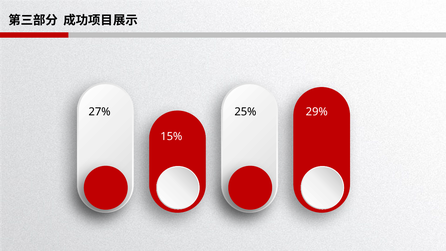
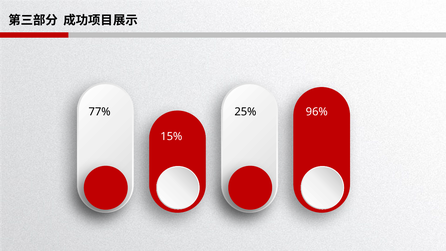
27%: 27% -> 77% (100, 112)
29%: 29% -> 96% (317, 112)
